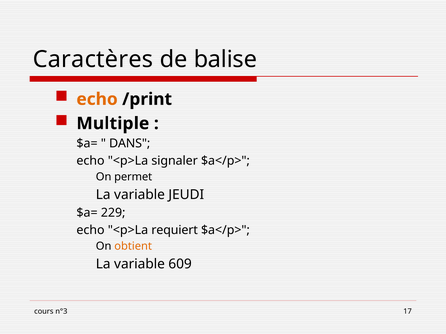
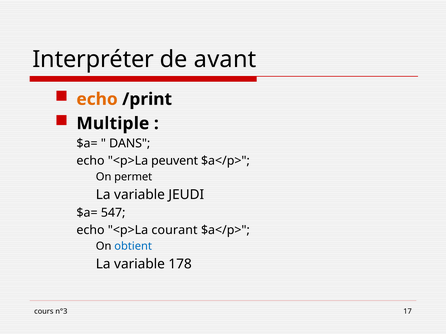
Caractères: Caractères -> Interpréter (93, 59)
balise: balise -> avant (225, 59)
signaler: signaler -> peuvent (175, 161)
229: 229 -> 547 (113, 213)
requiert: requiert -> courant (175, 230)
obtient colour: orange -> blue (133, 247)
609: 609 -> 178 (180, 264)
